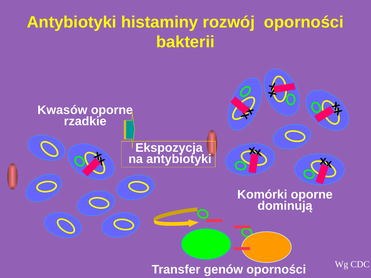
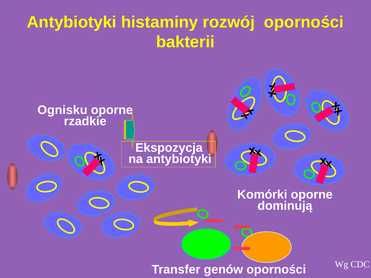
Kwasów: Kwasów -> Ognisku (62, 110)
